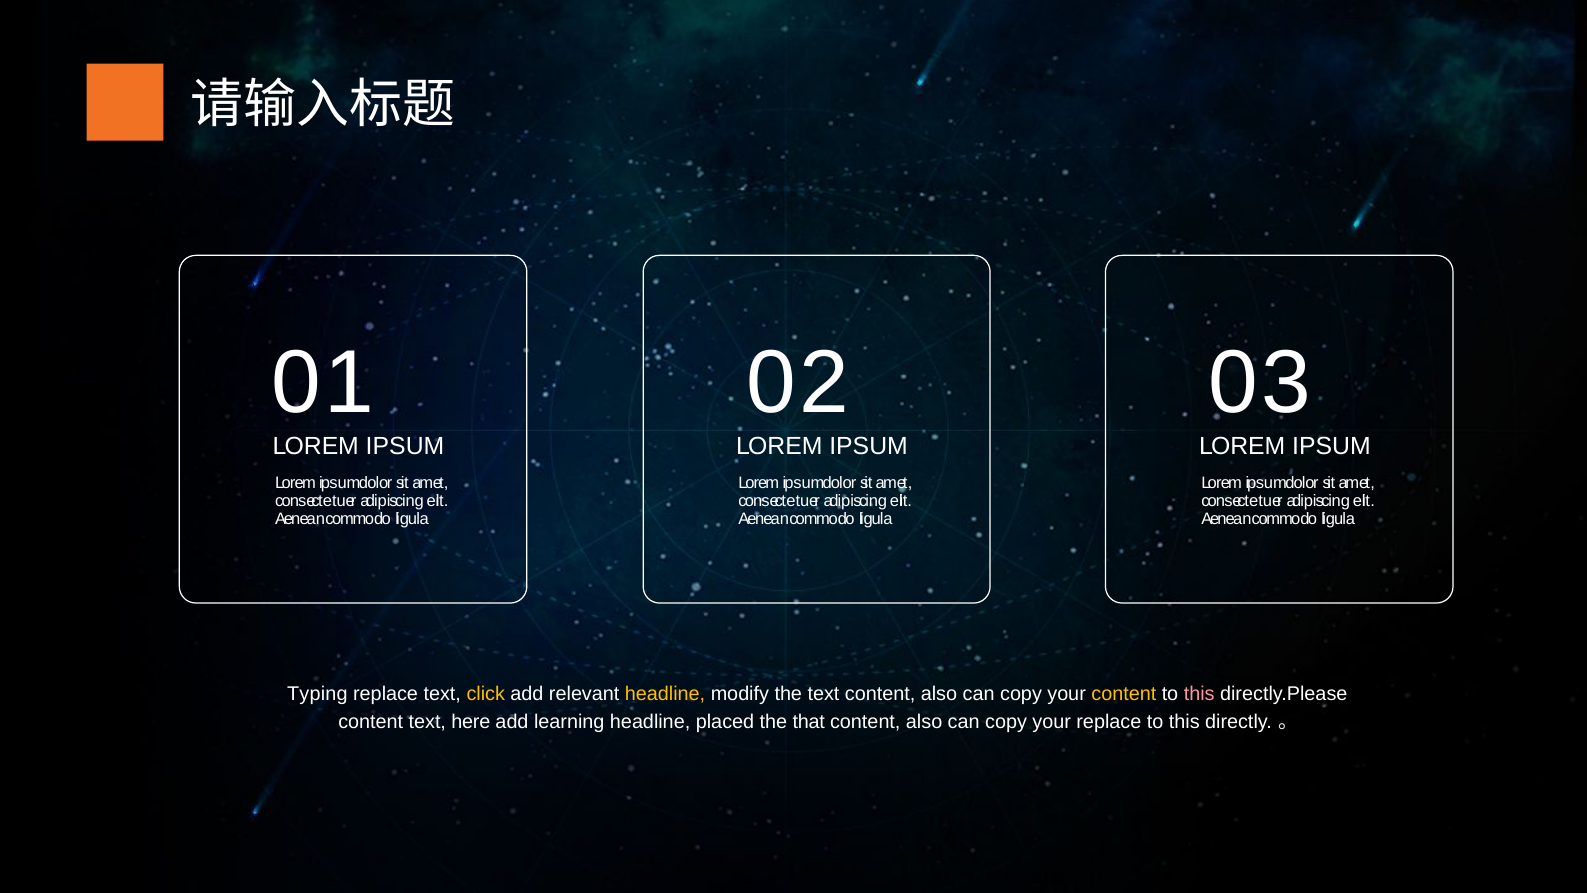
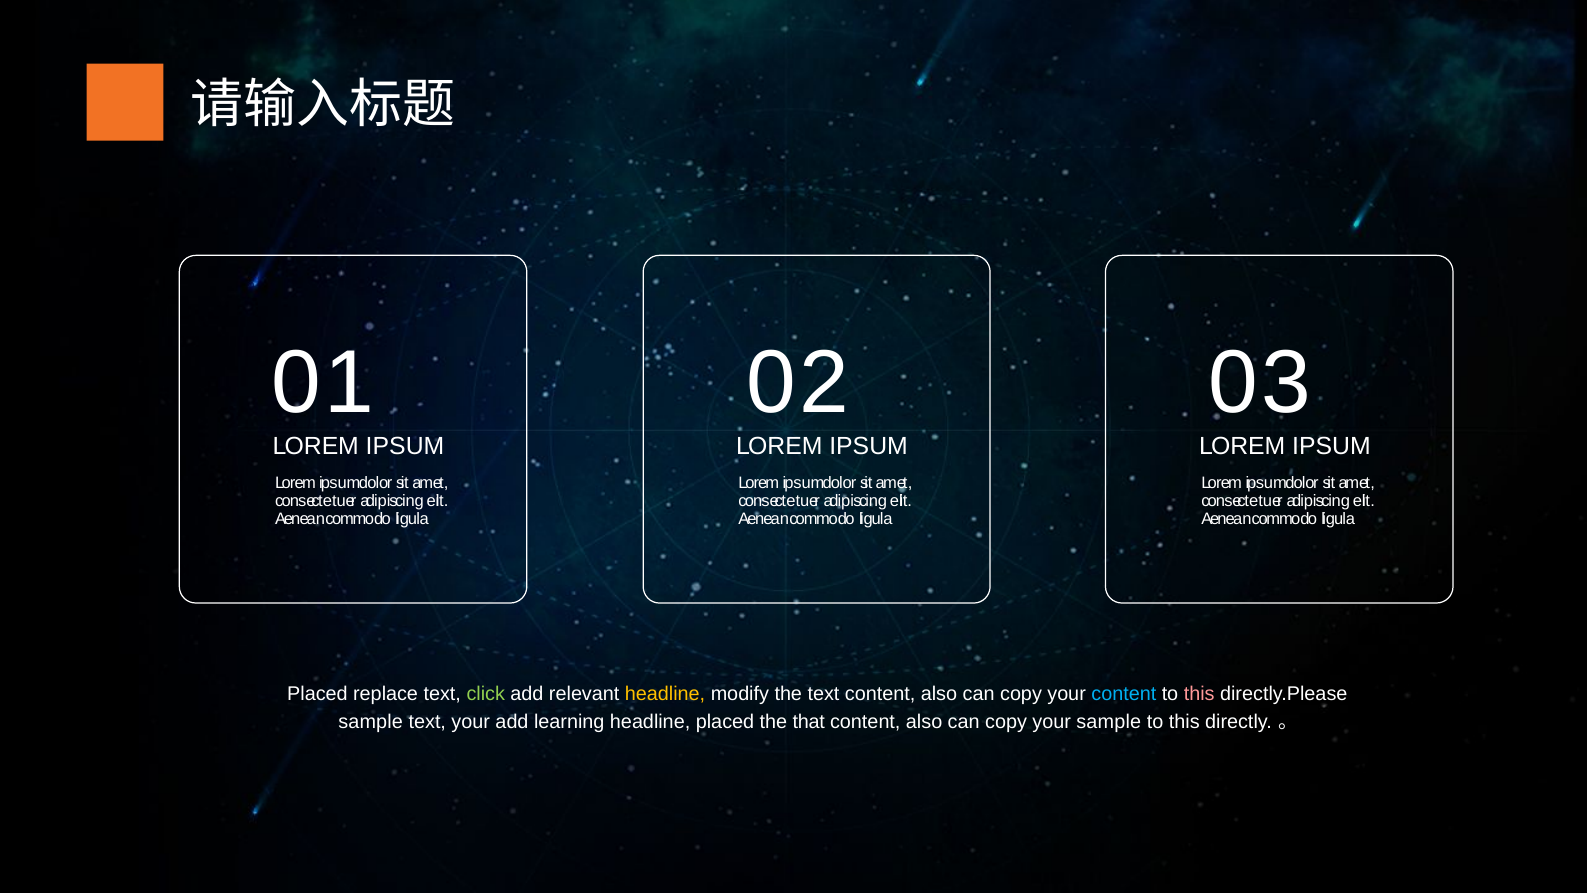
Typing: Typing -> Placed (317, 693)
click colour: yellow -> light green (486, 693)
content colour: yellow -> light blue (1124, 693)
content: content -> sample (371, 722)
text here: here -> your (471, 722)
your replace: replace -> sample (1109, 722)
